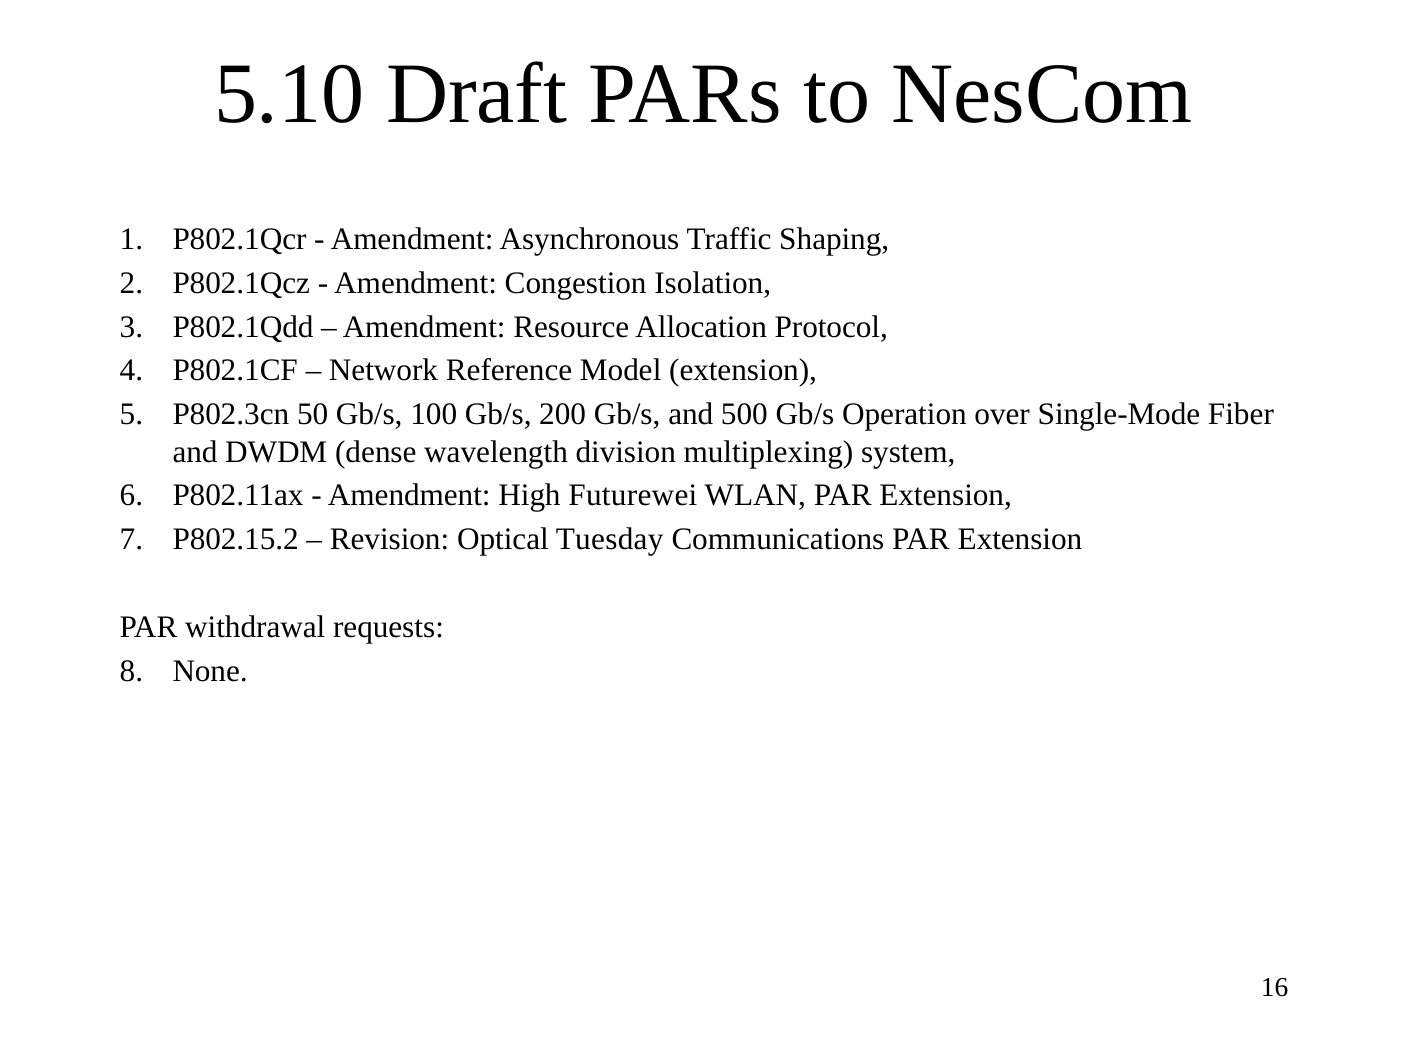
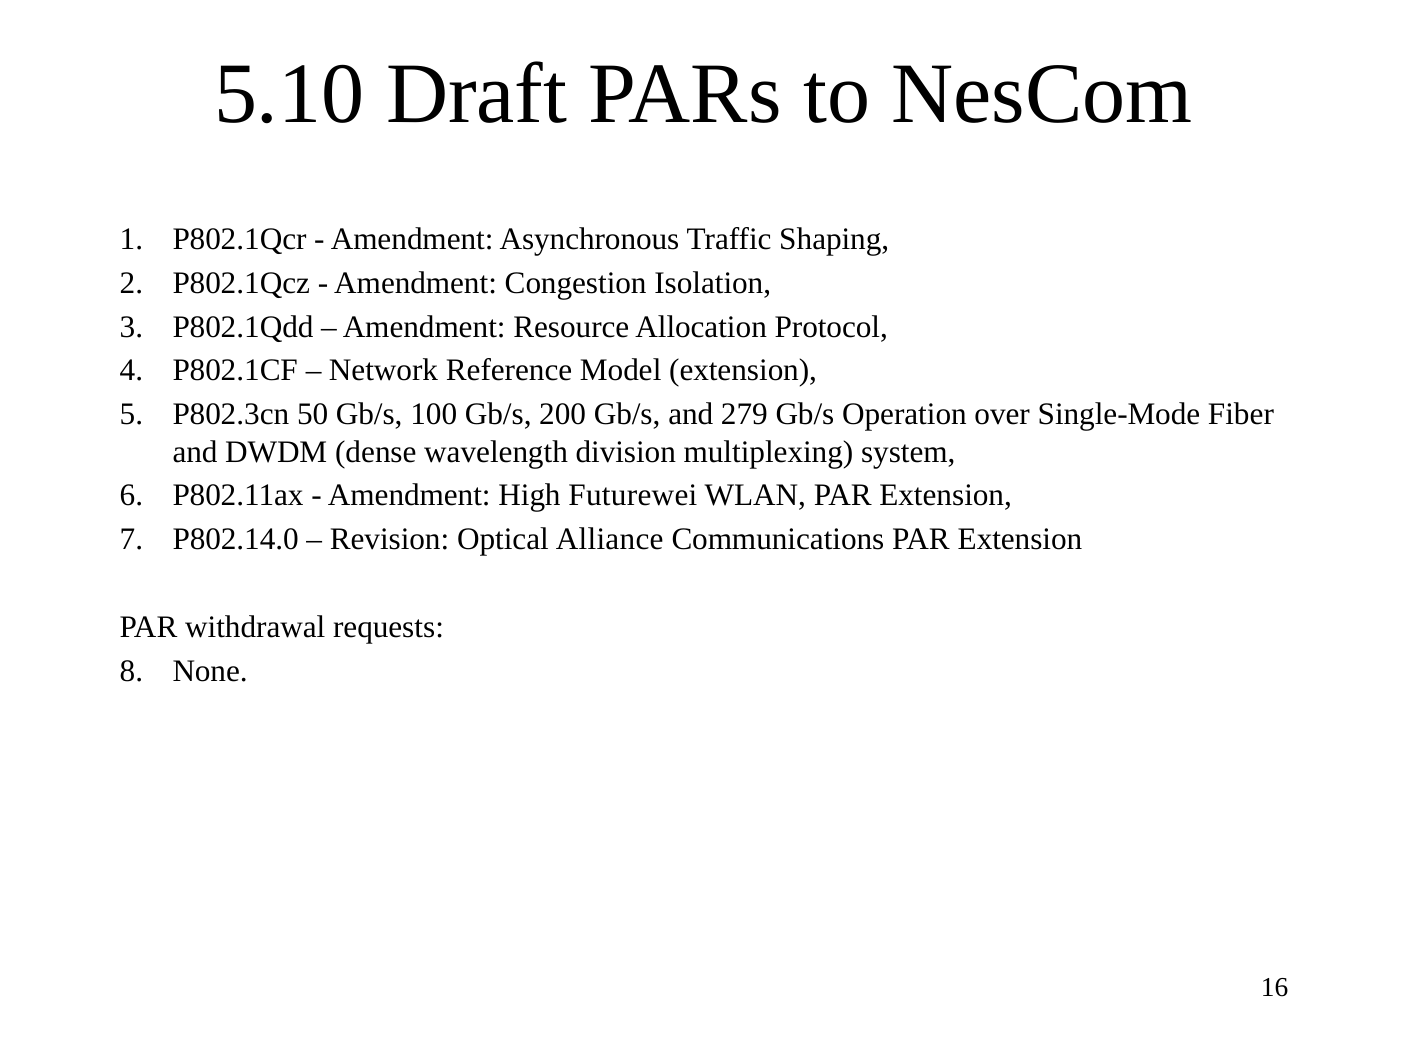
500: 500 -> 279 (744, 414)
P802.15.2: P802.15.2 -> P802.14.0 (236, 539)
Tuesday: Tuesday -> Alliance (610, 539)
